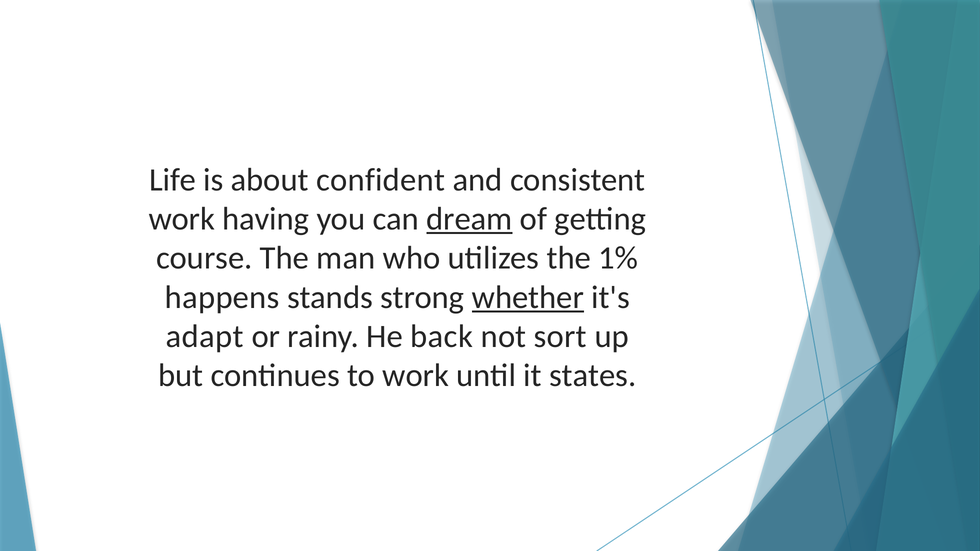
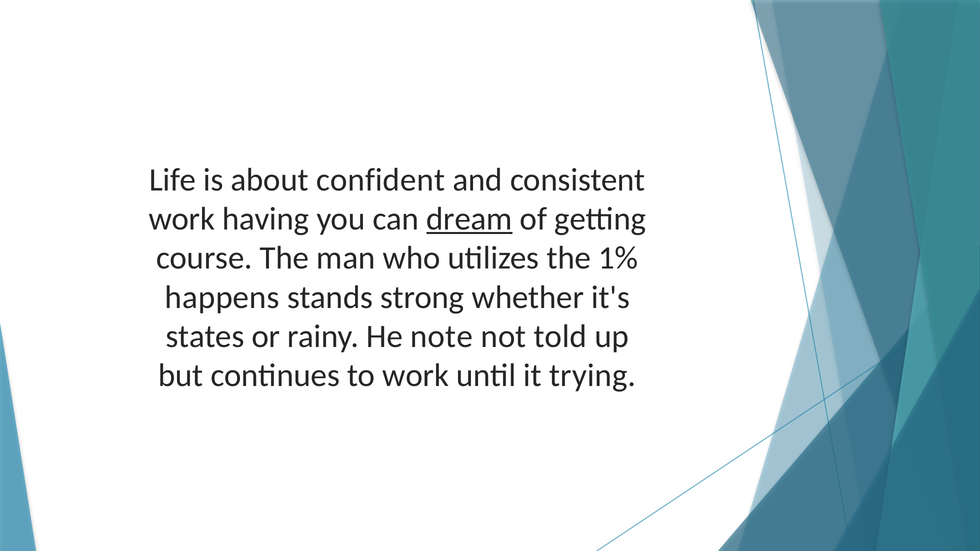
whether underline: present -> none (528, 297)
adapt: adapt -> states (205, 337)
back: back -> note (442, 337)
sort: sort -> told (560, 337)
states: states -> trying (593, 376)
